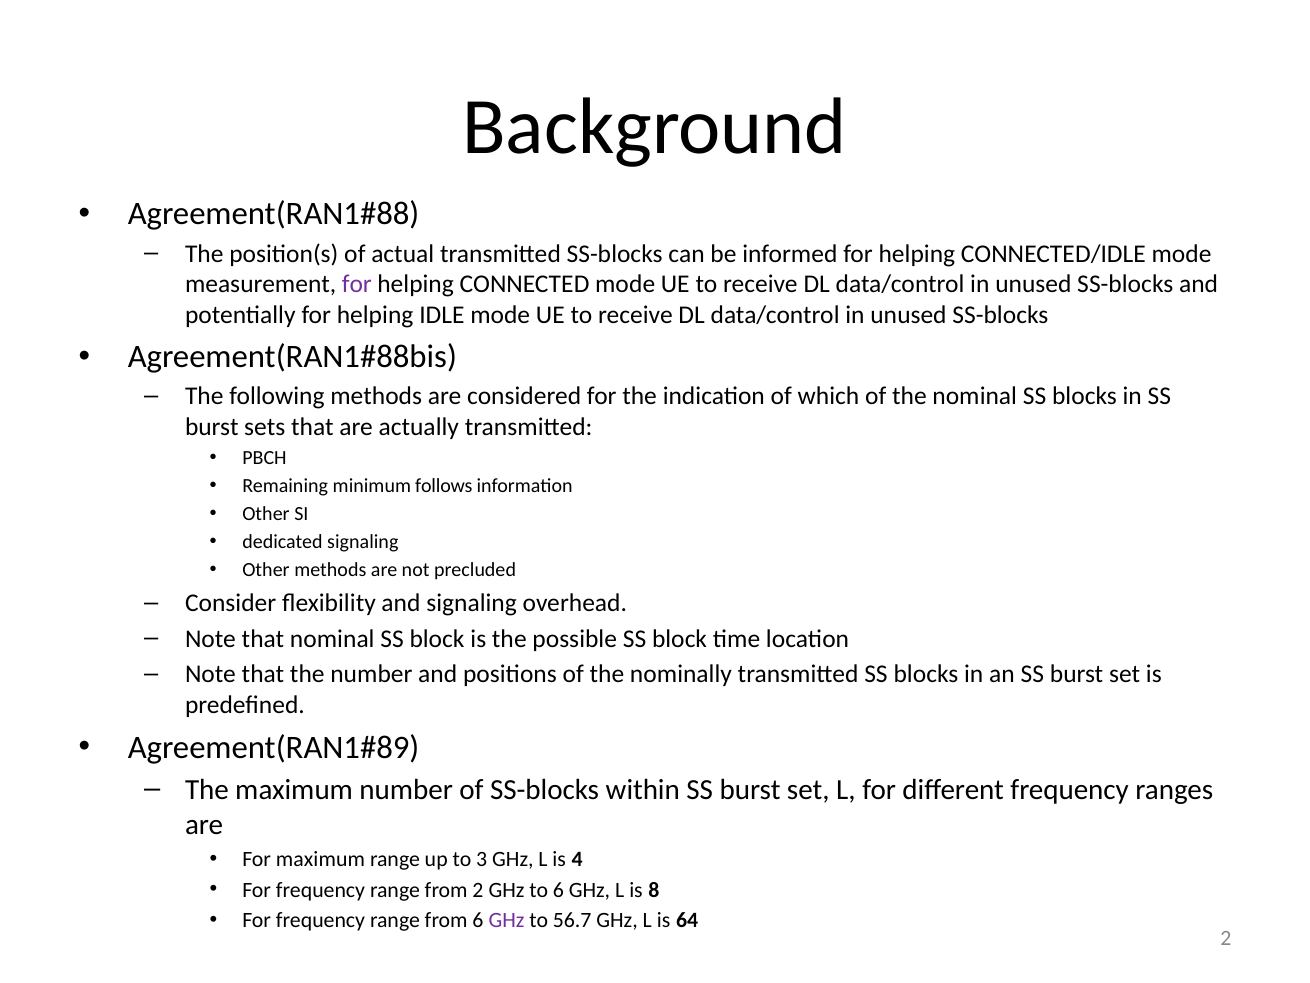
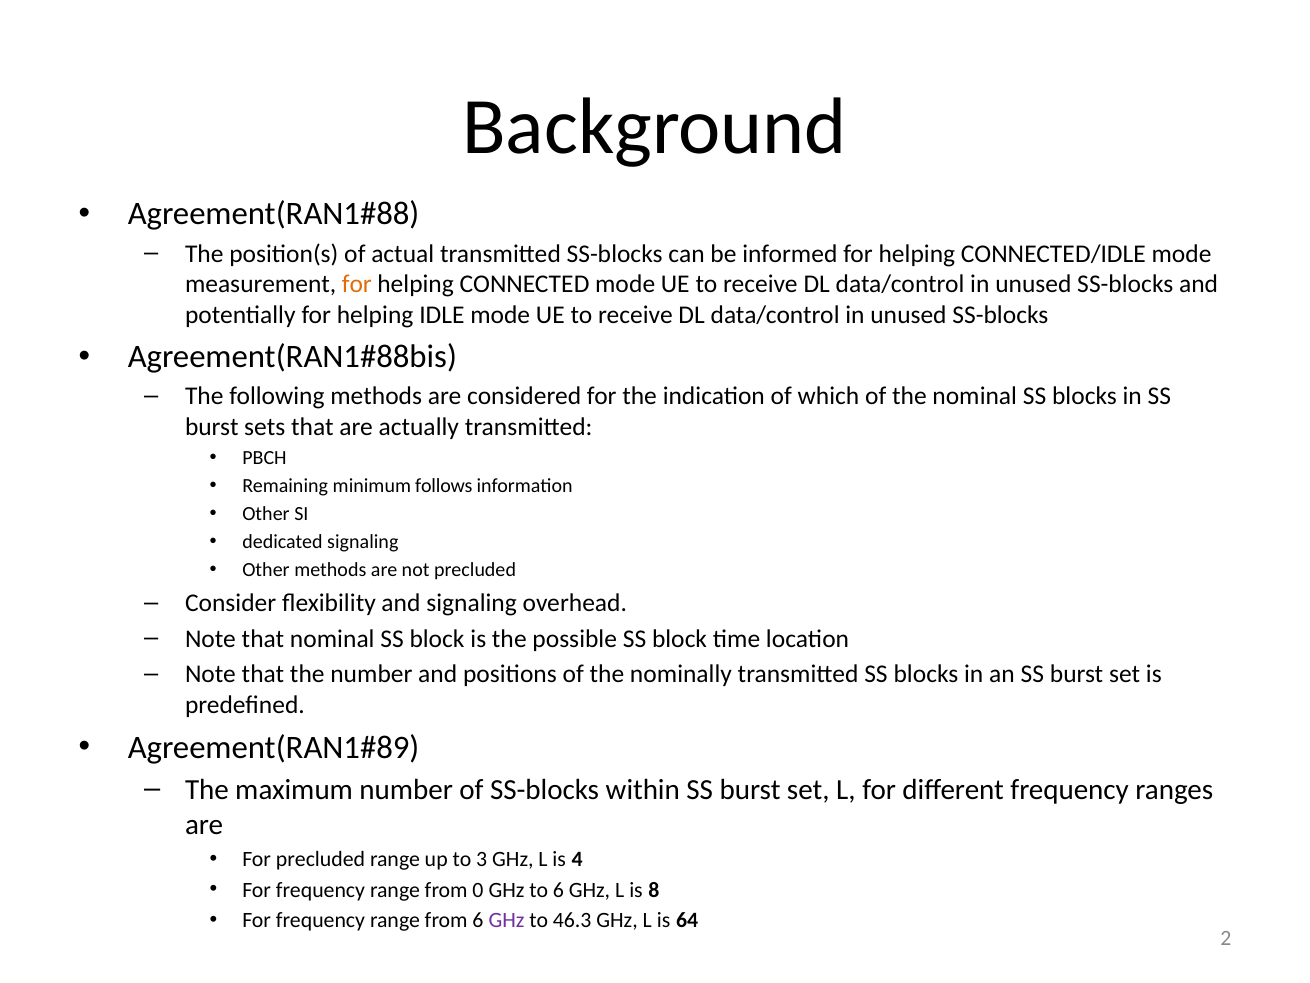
for colour: purple -> orange (357, 284)
For maximum: maximum -> precluded (321, 859)
from 2: 2 -> 0 (478, 889)
56.7: 56.7 -> 46.3 (572, 920)
